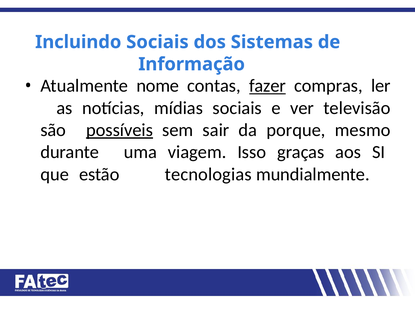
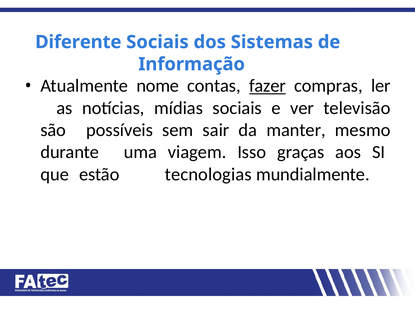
Incluindo: Incluindo -> Diferente (78, 42)
possíveis underline: present -> none (120, 130)
porque: porque -> manter (296, 130)
